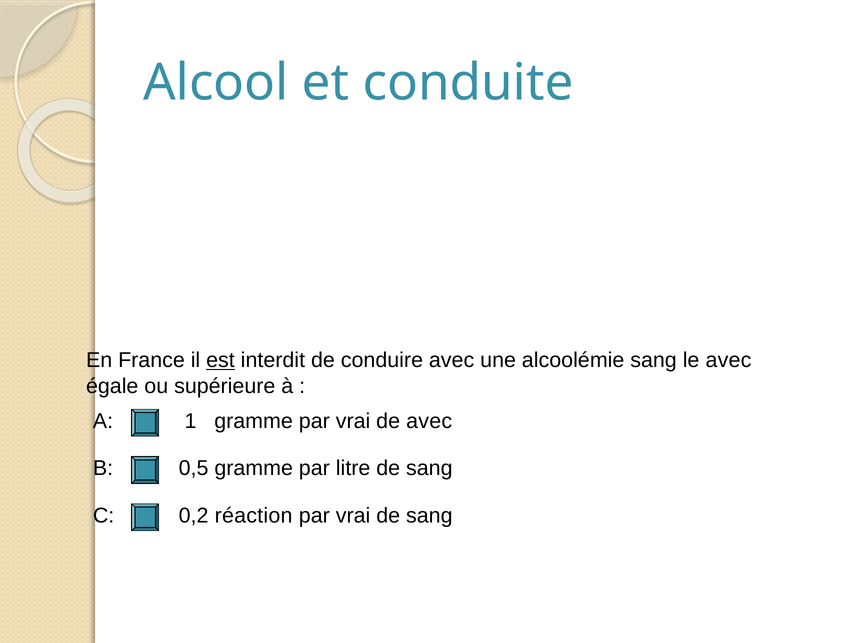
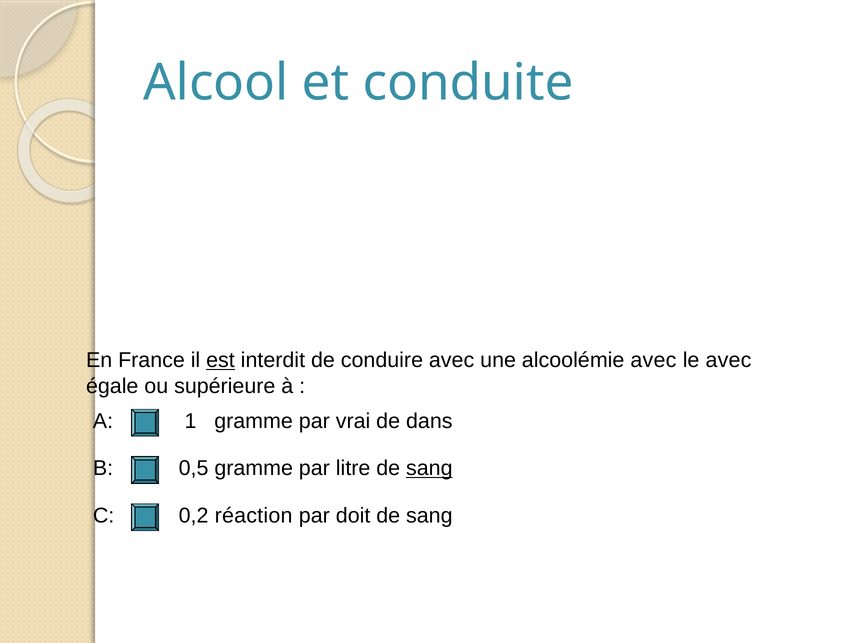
alcoolémie sang: sang -> avec (653, 361)
de avec: avec -> dans (429, 421)
sang underline: none -> present (429, 469)
vrai: vrai -> doit (353, 516)
